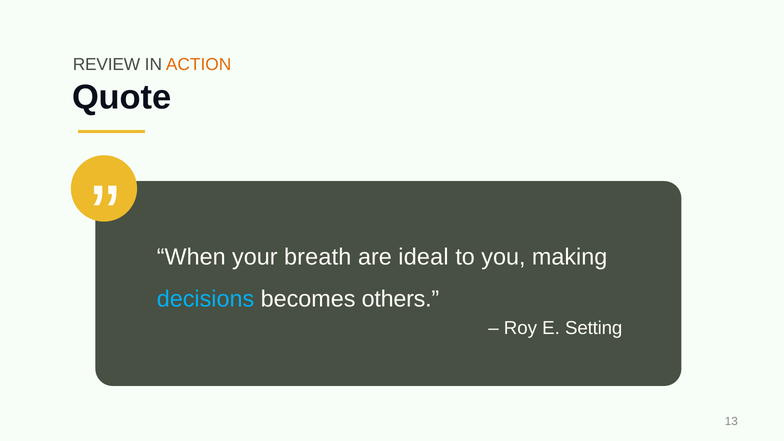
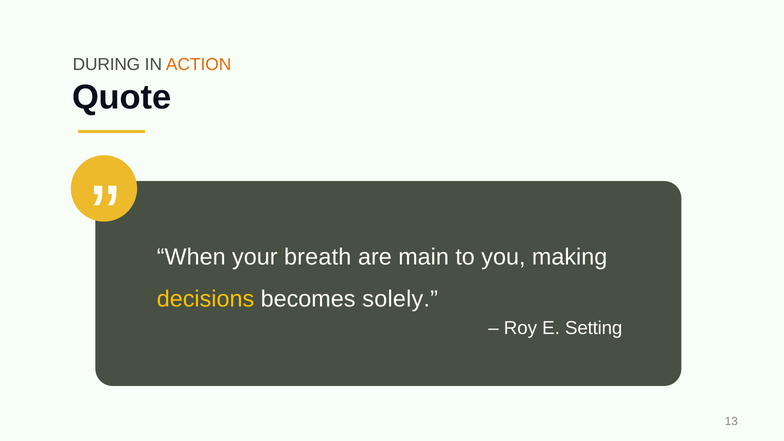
REVIEW: REVIEW -> DURING (106, 64)
ideal: ideal -> main (424, 257)
decisions colour: light blue -> yellow (206, 299)
others: others -> solely (400, 299)
